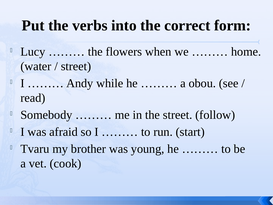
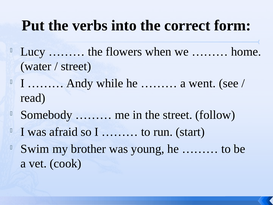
obou: obou -> went (202, 83)
Tvaru: Tvaru -> Swim (35, 149)
